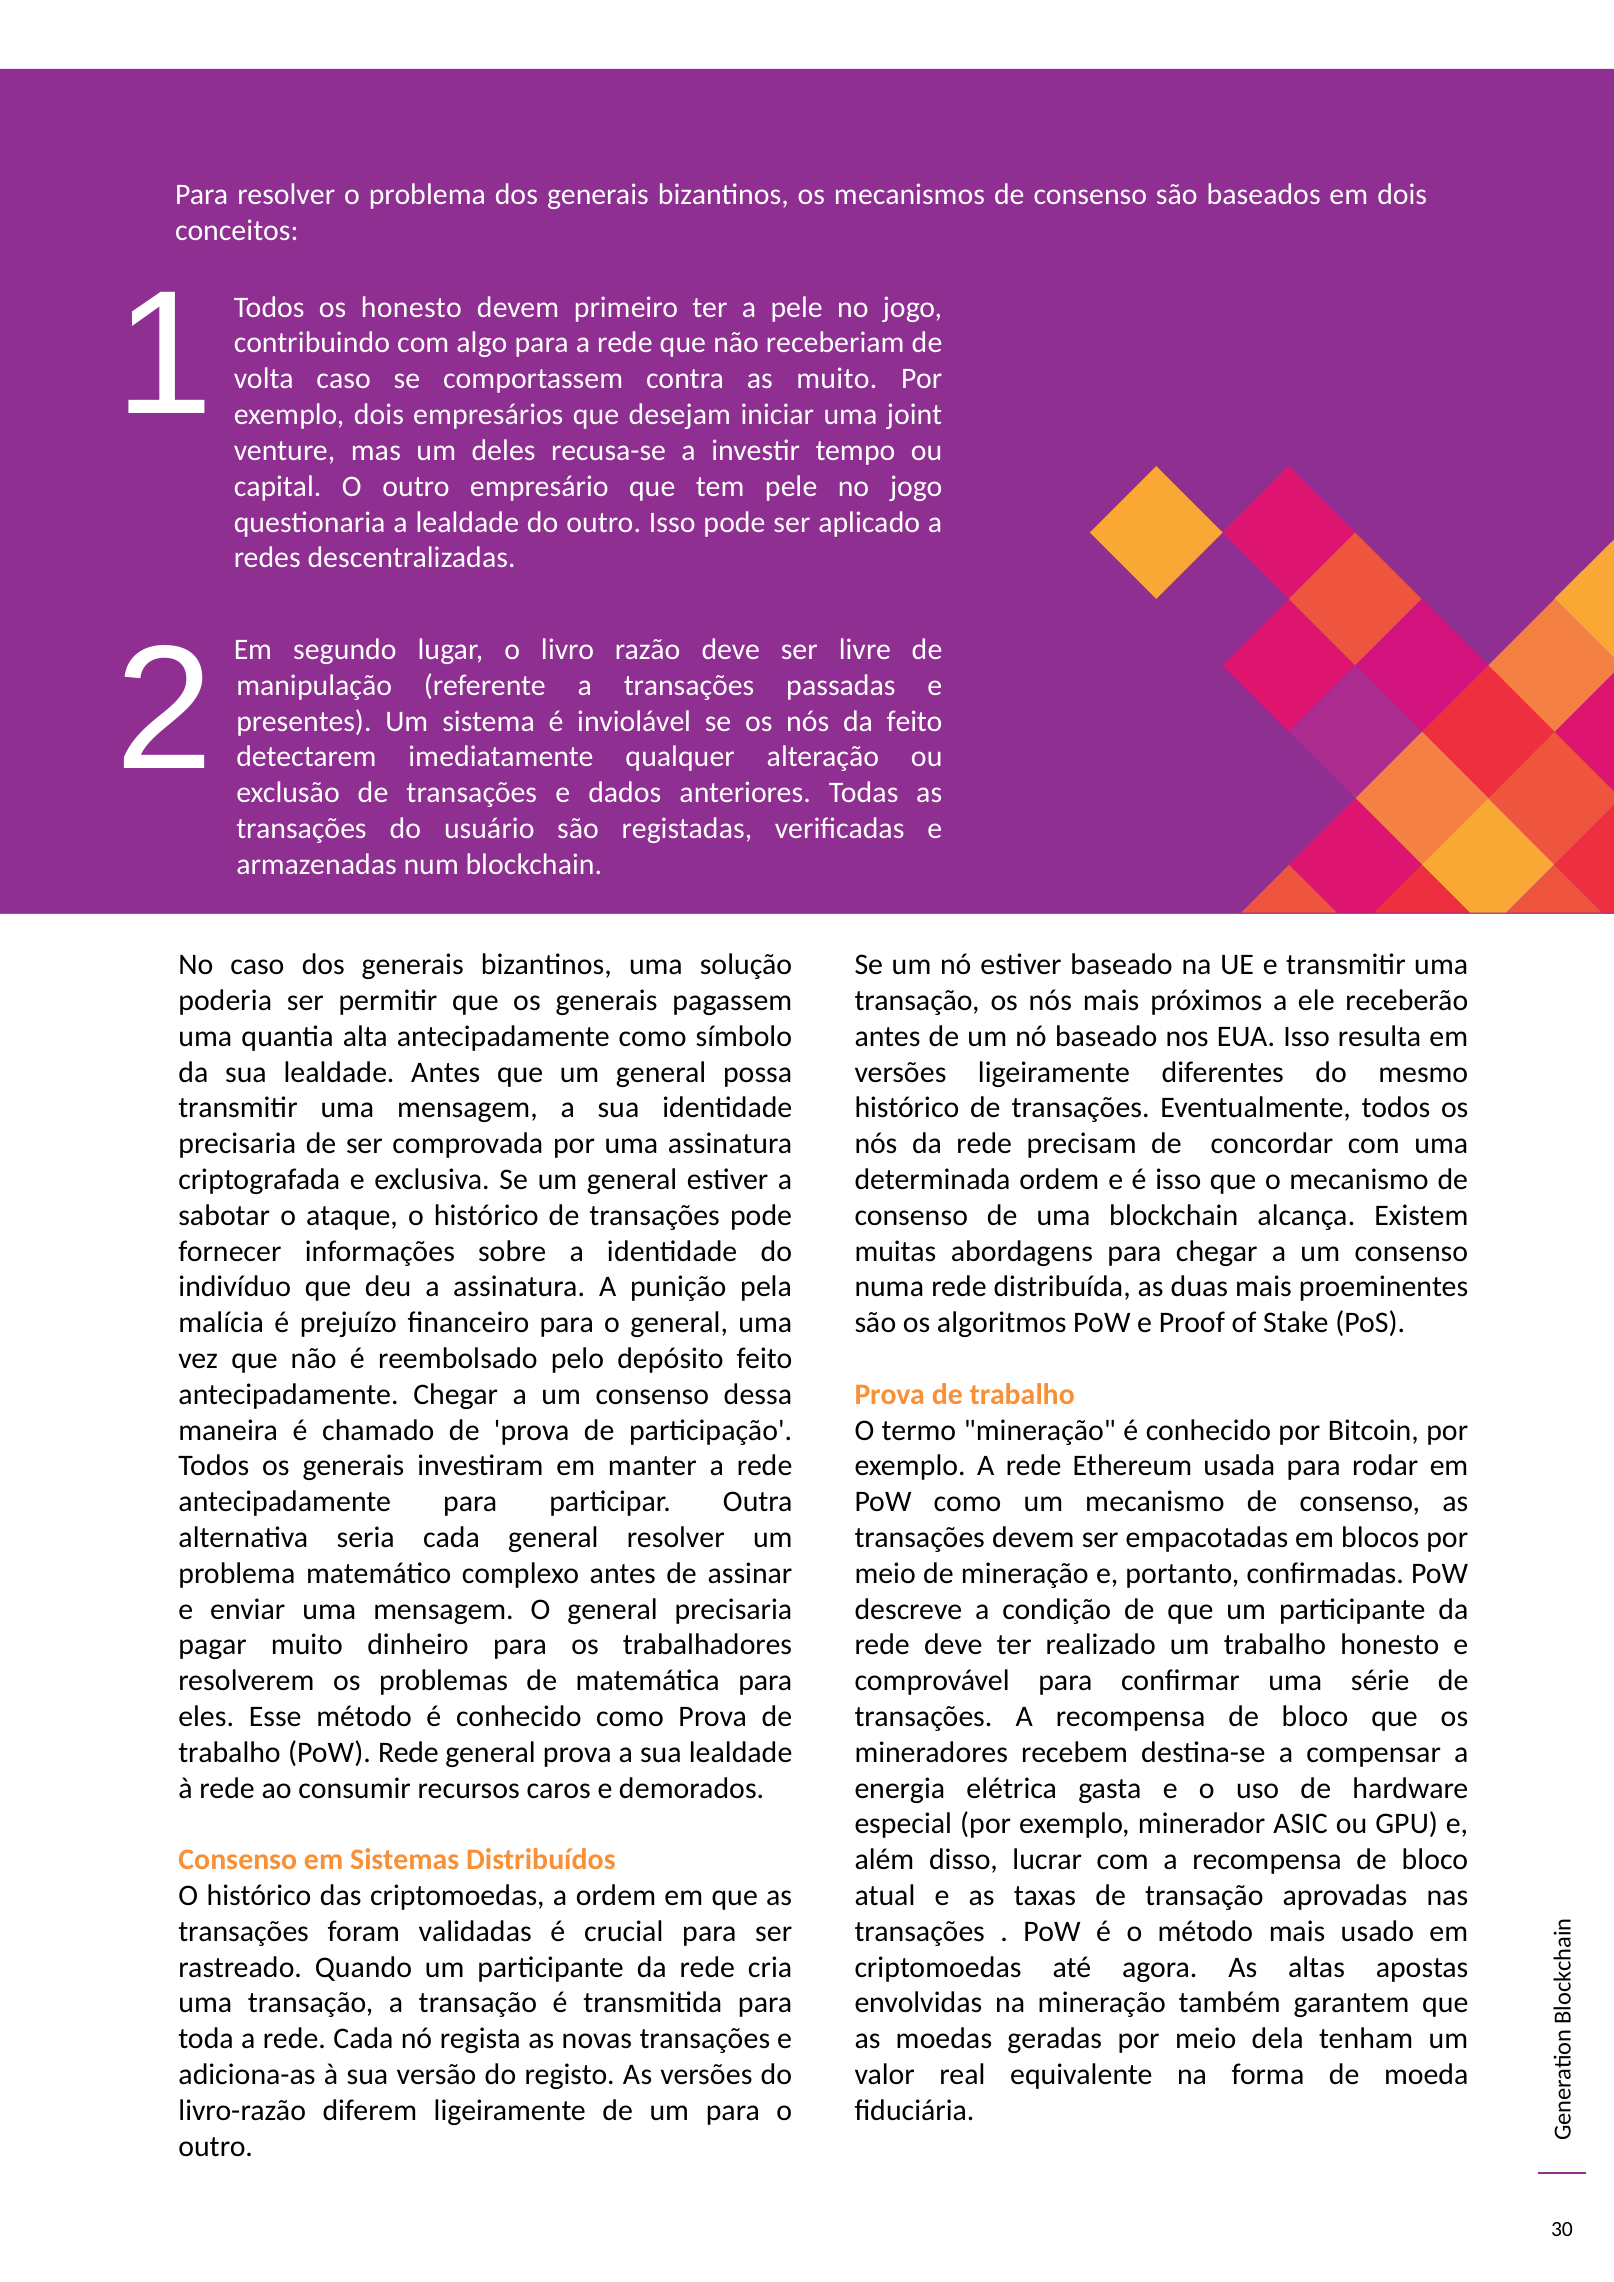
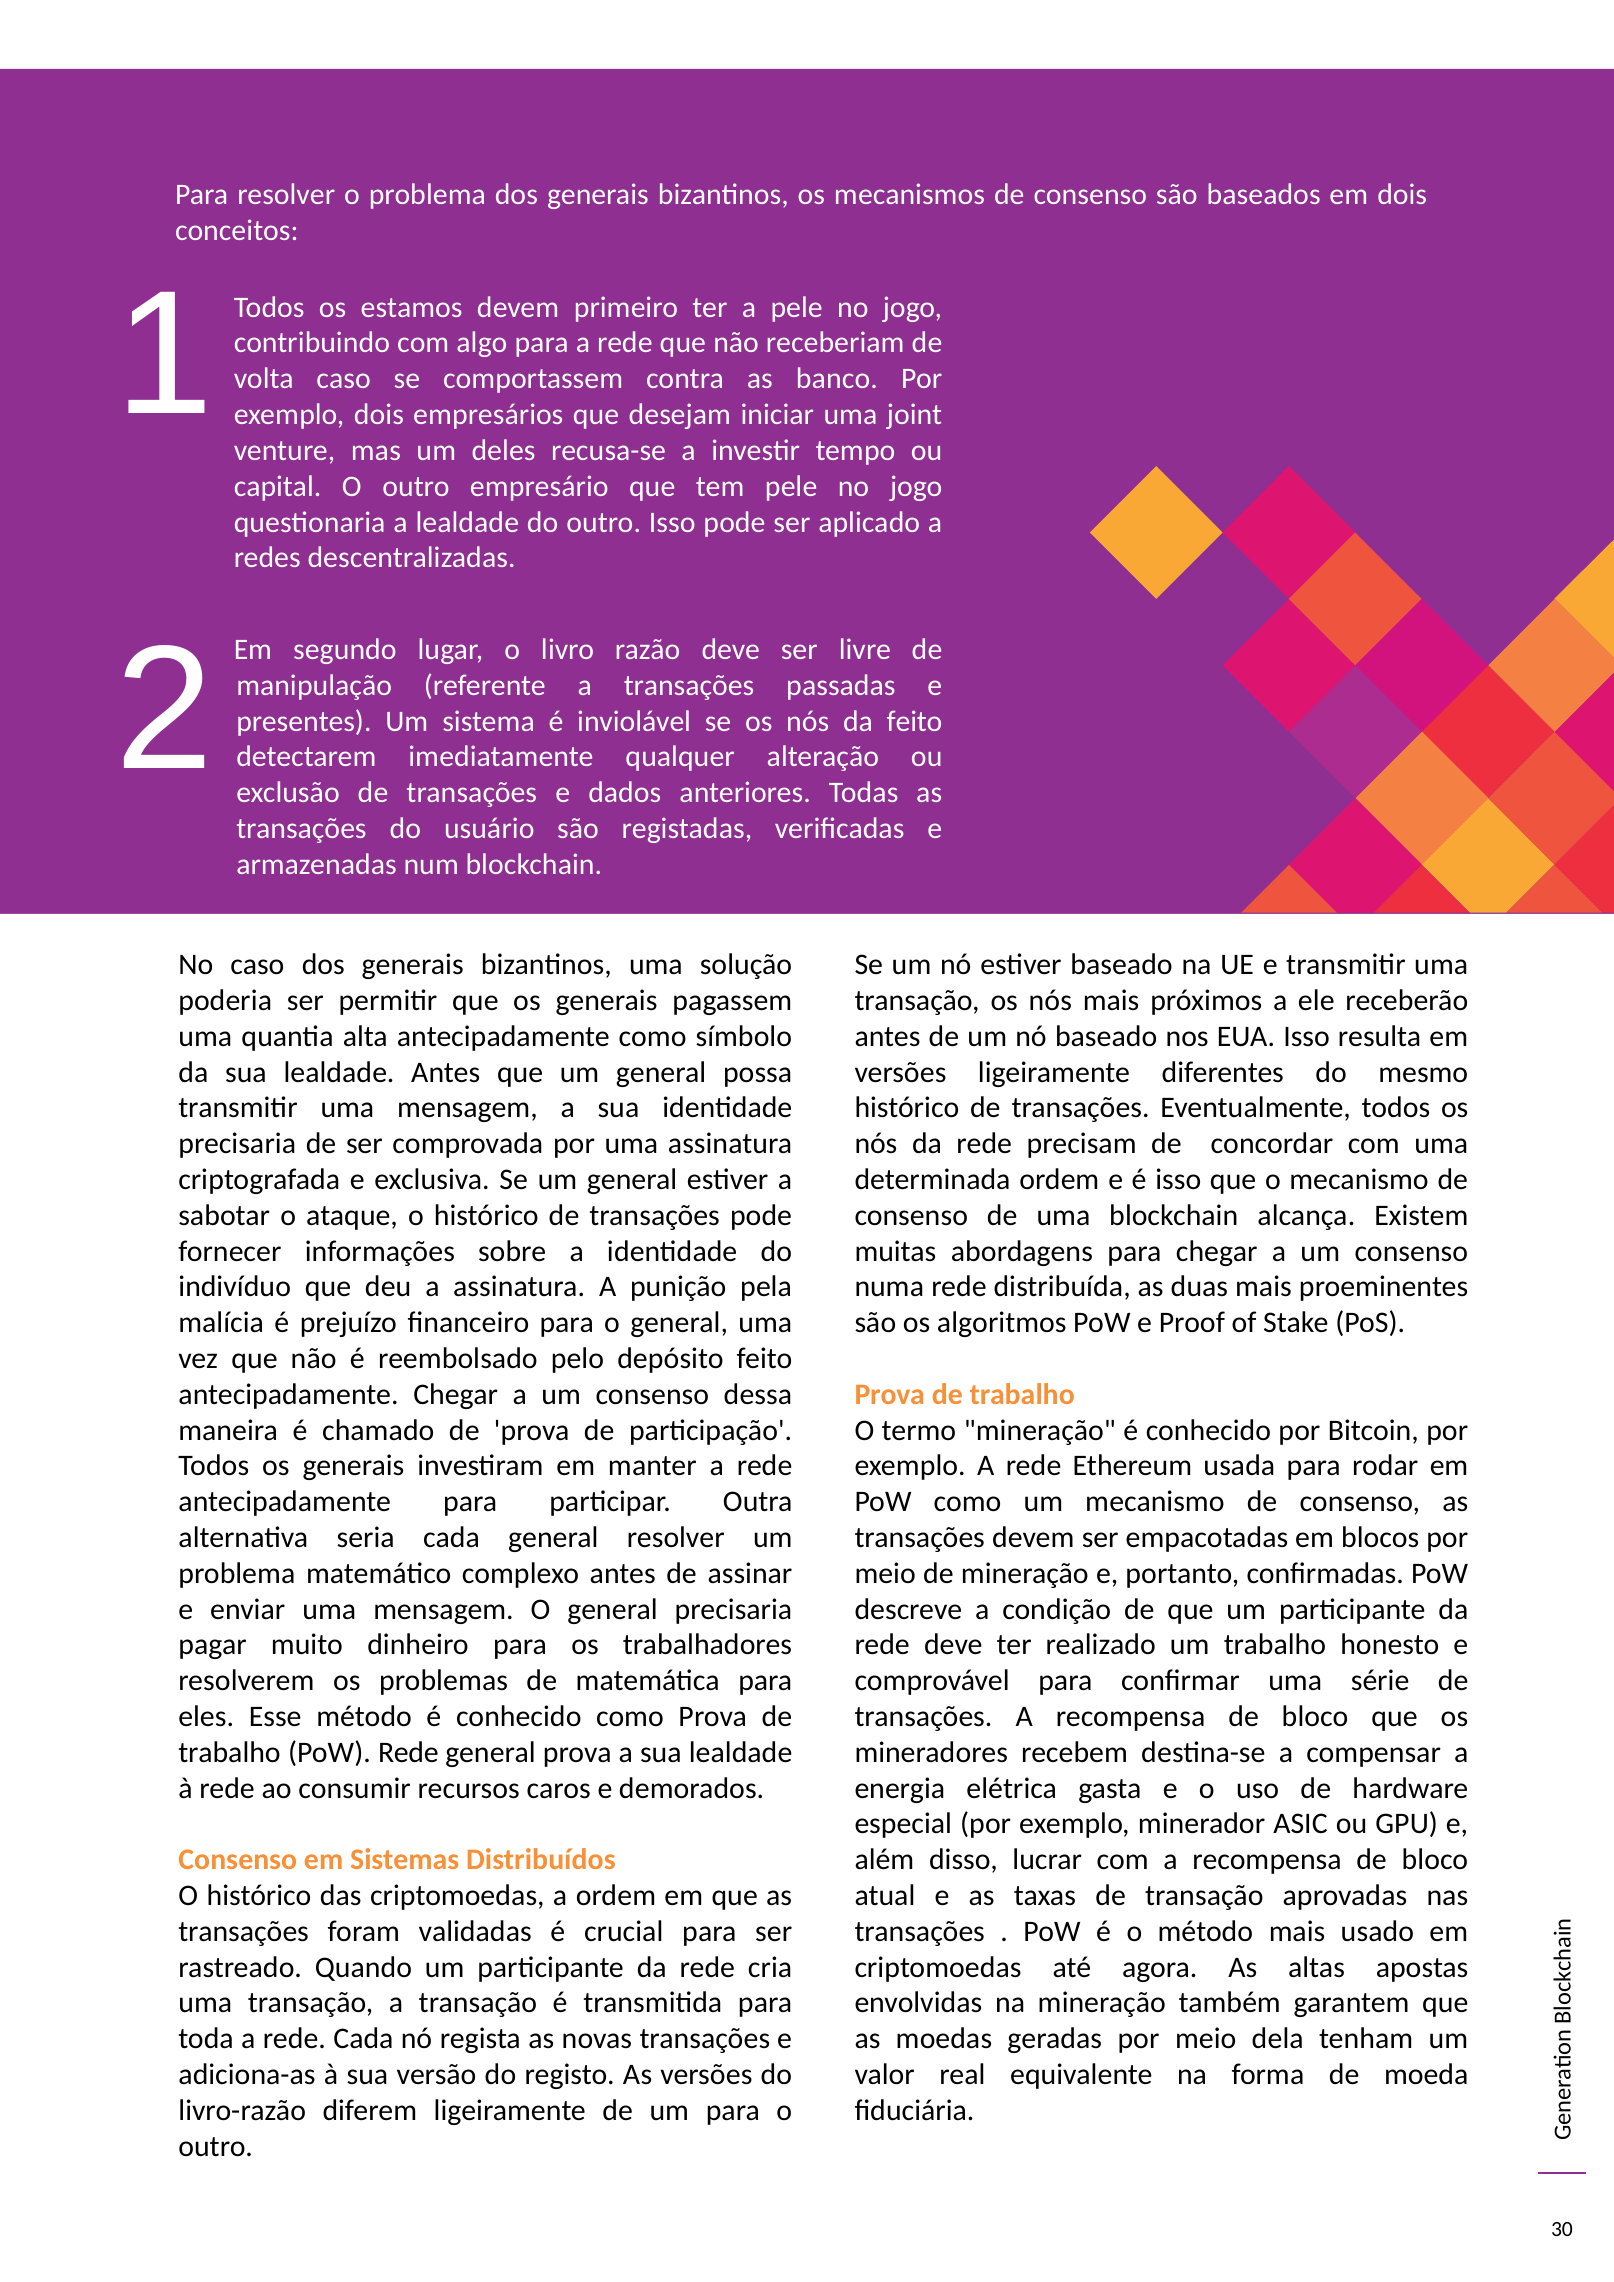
os honesto: honesto -> estamos (412, 307)
as muito: muito -> banco (837, 379)
